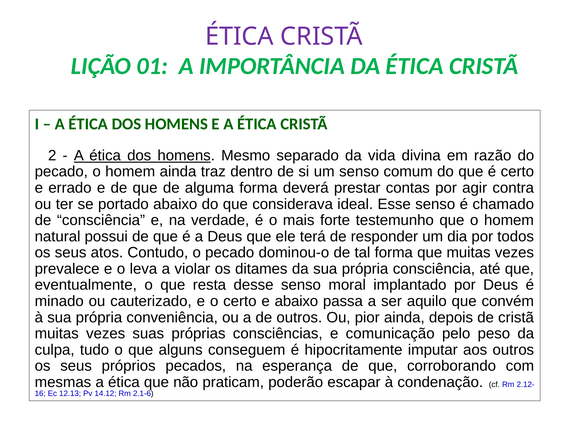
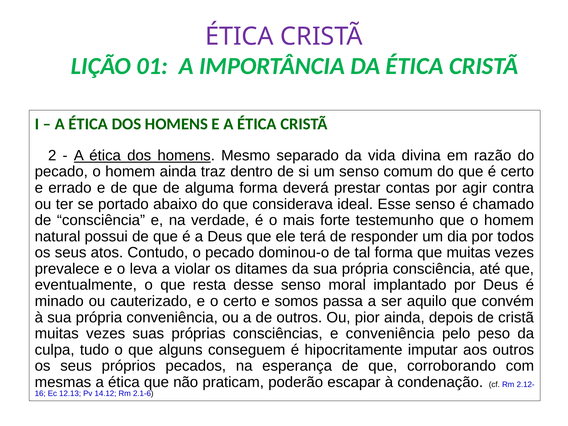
e abaixo: abaixo -> somos (296, 301)
e comunicação: comunicação -> conveniência (390, 334)
